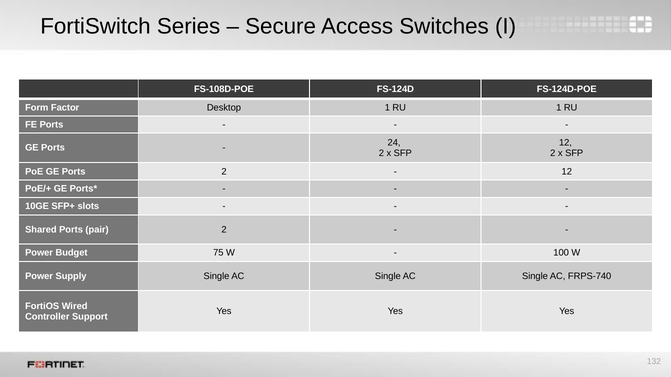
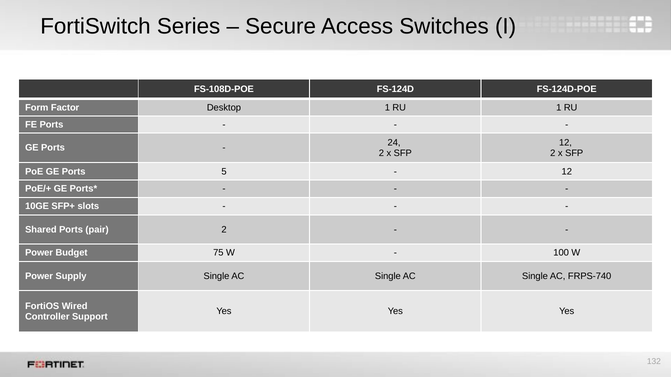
Ports 2: 2 -> 5 (224, 172)
